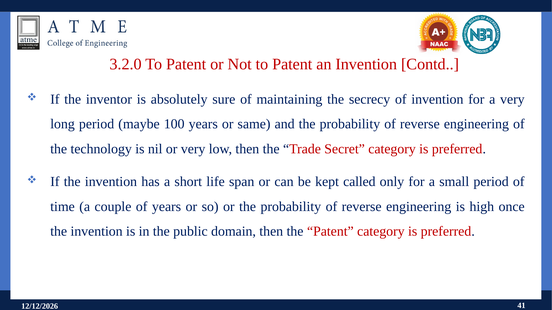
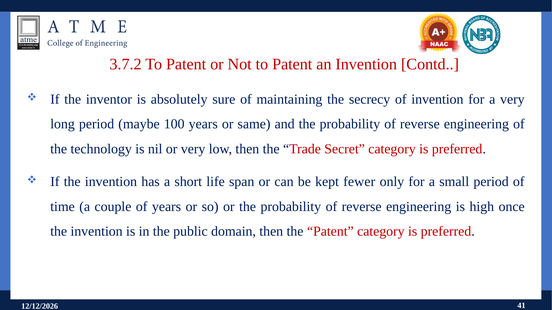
3.2.0: 3.2.0 -> 3.7.2 (126, 64)
called: called -> fewer (359, 182)
